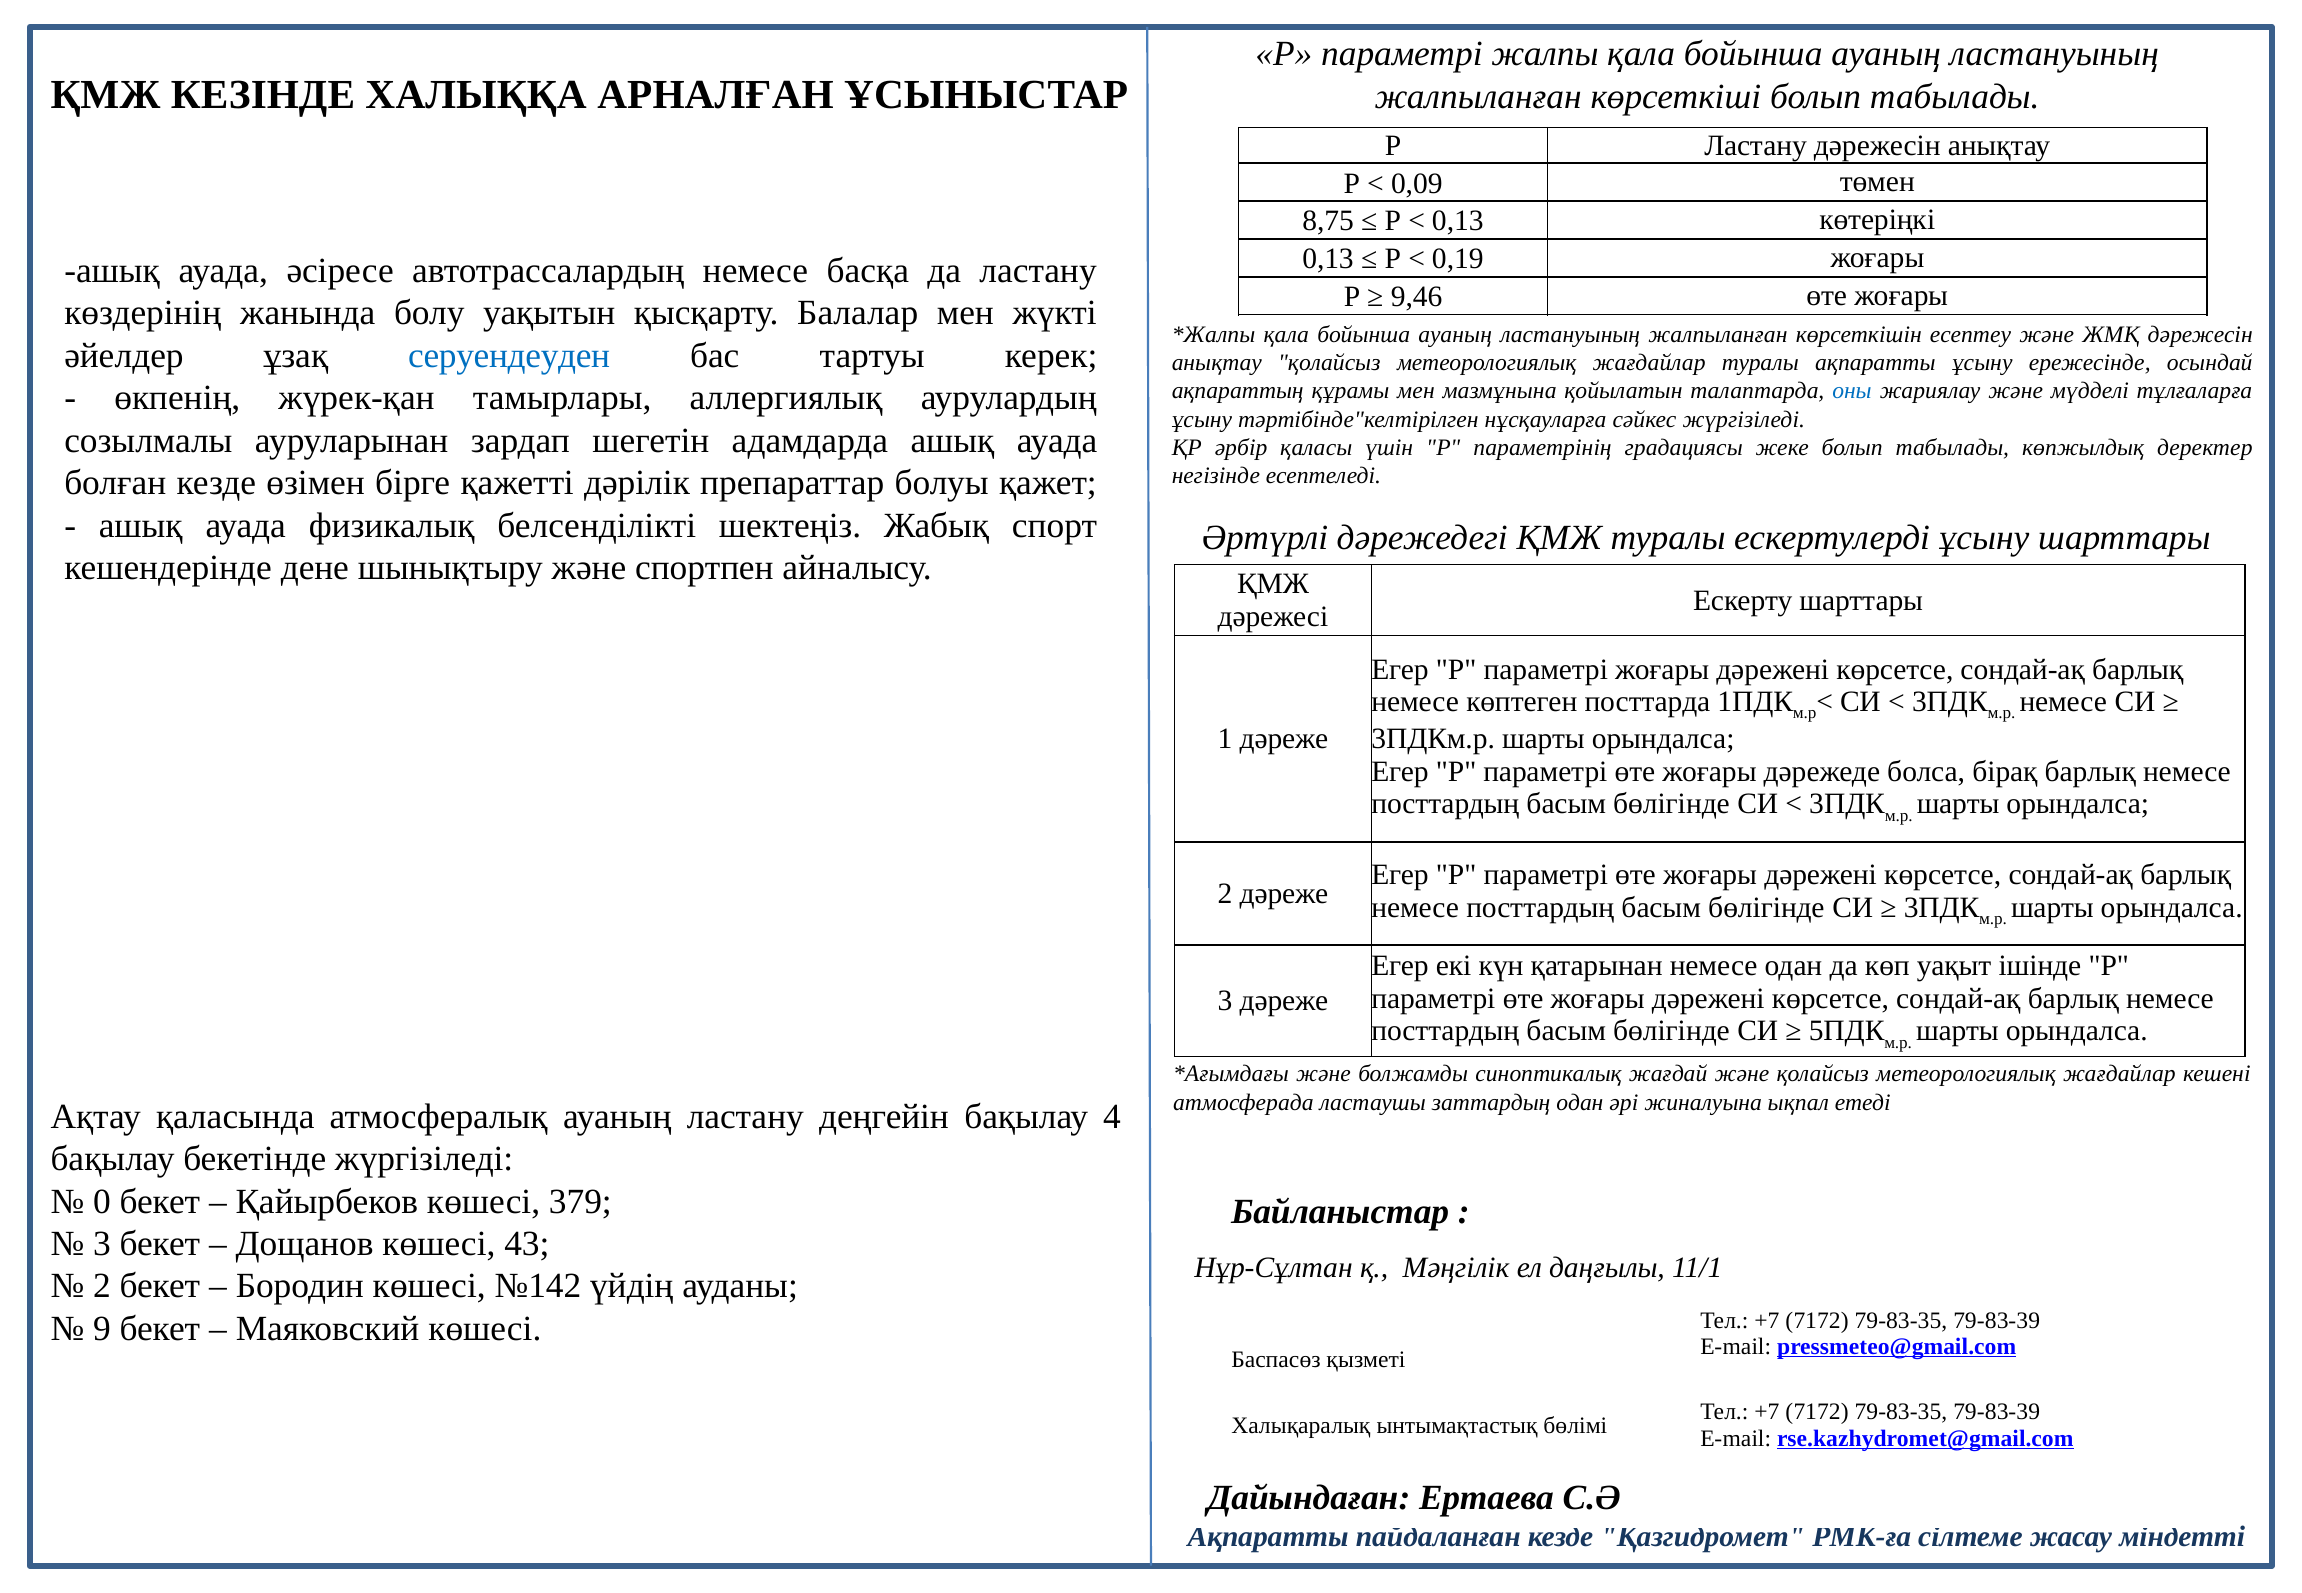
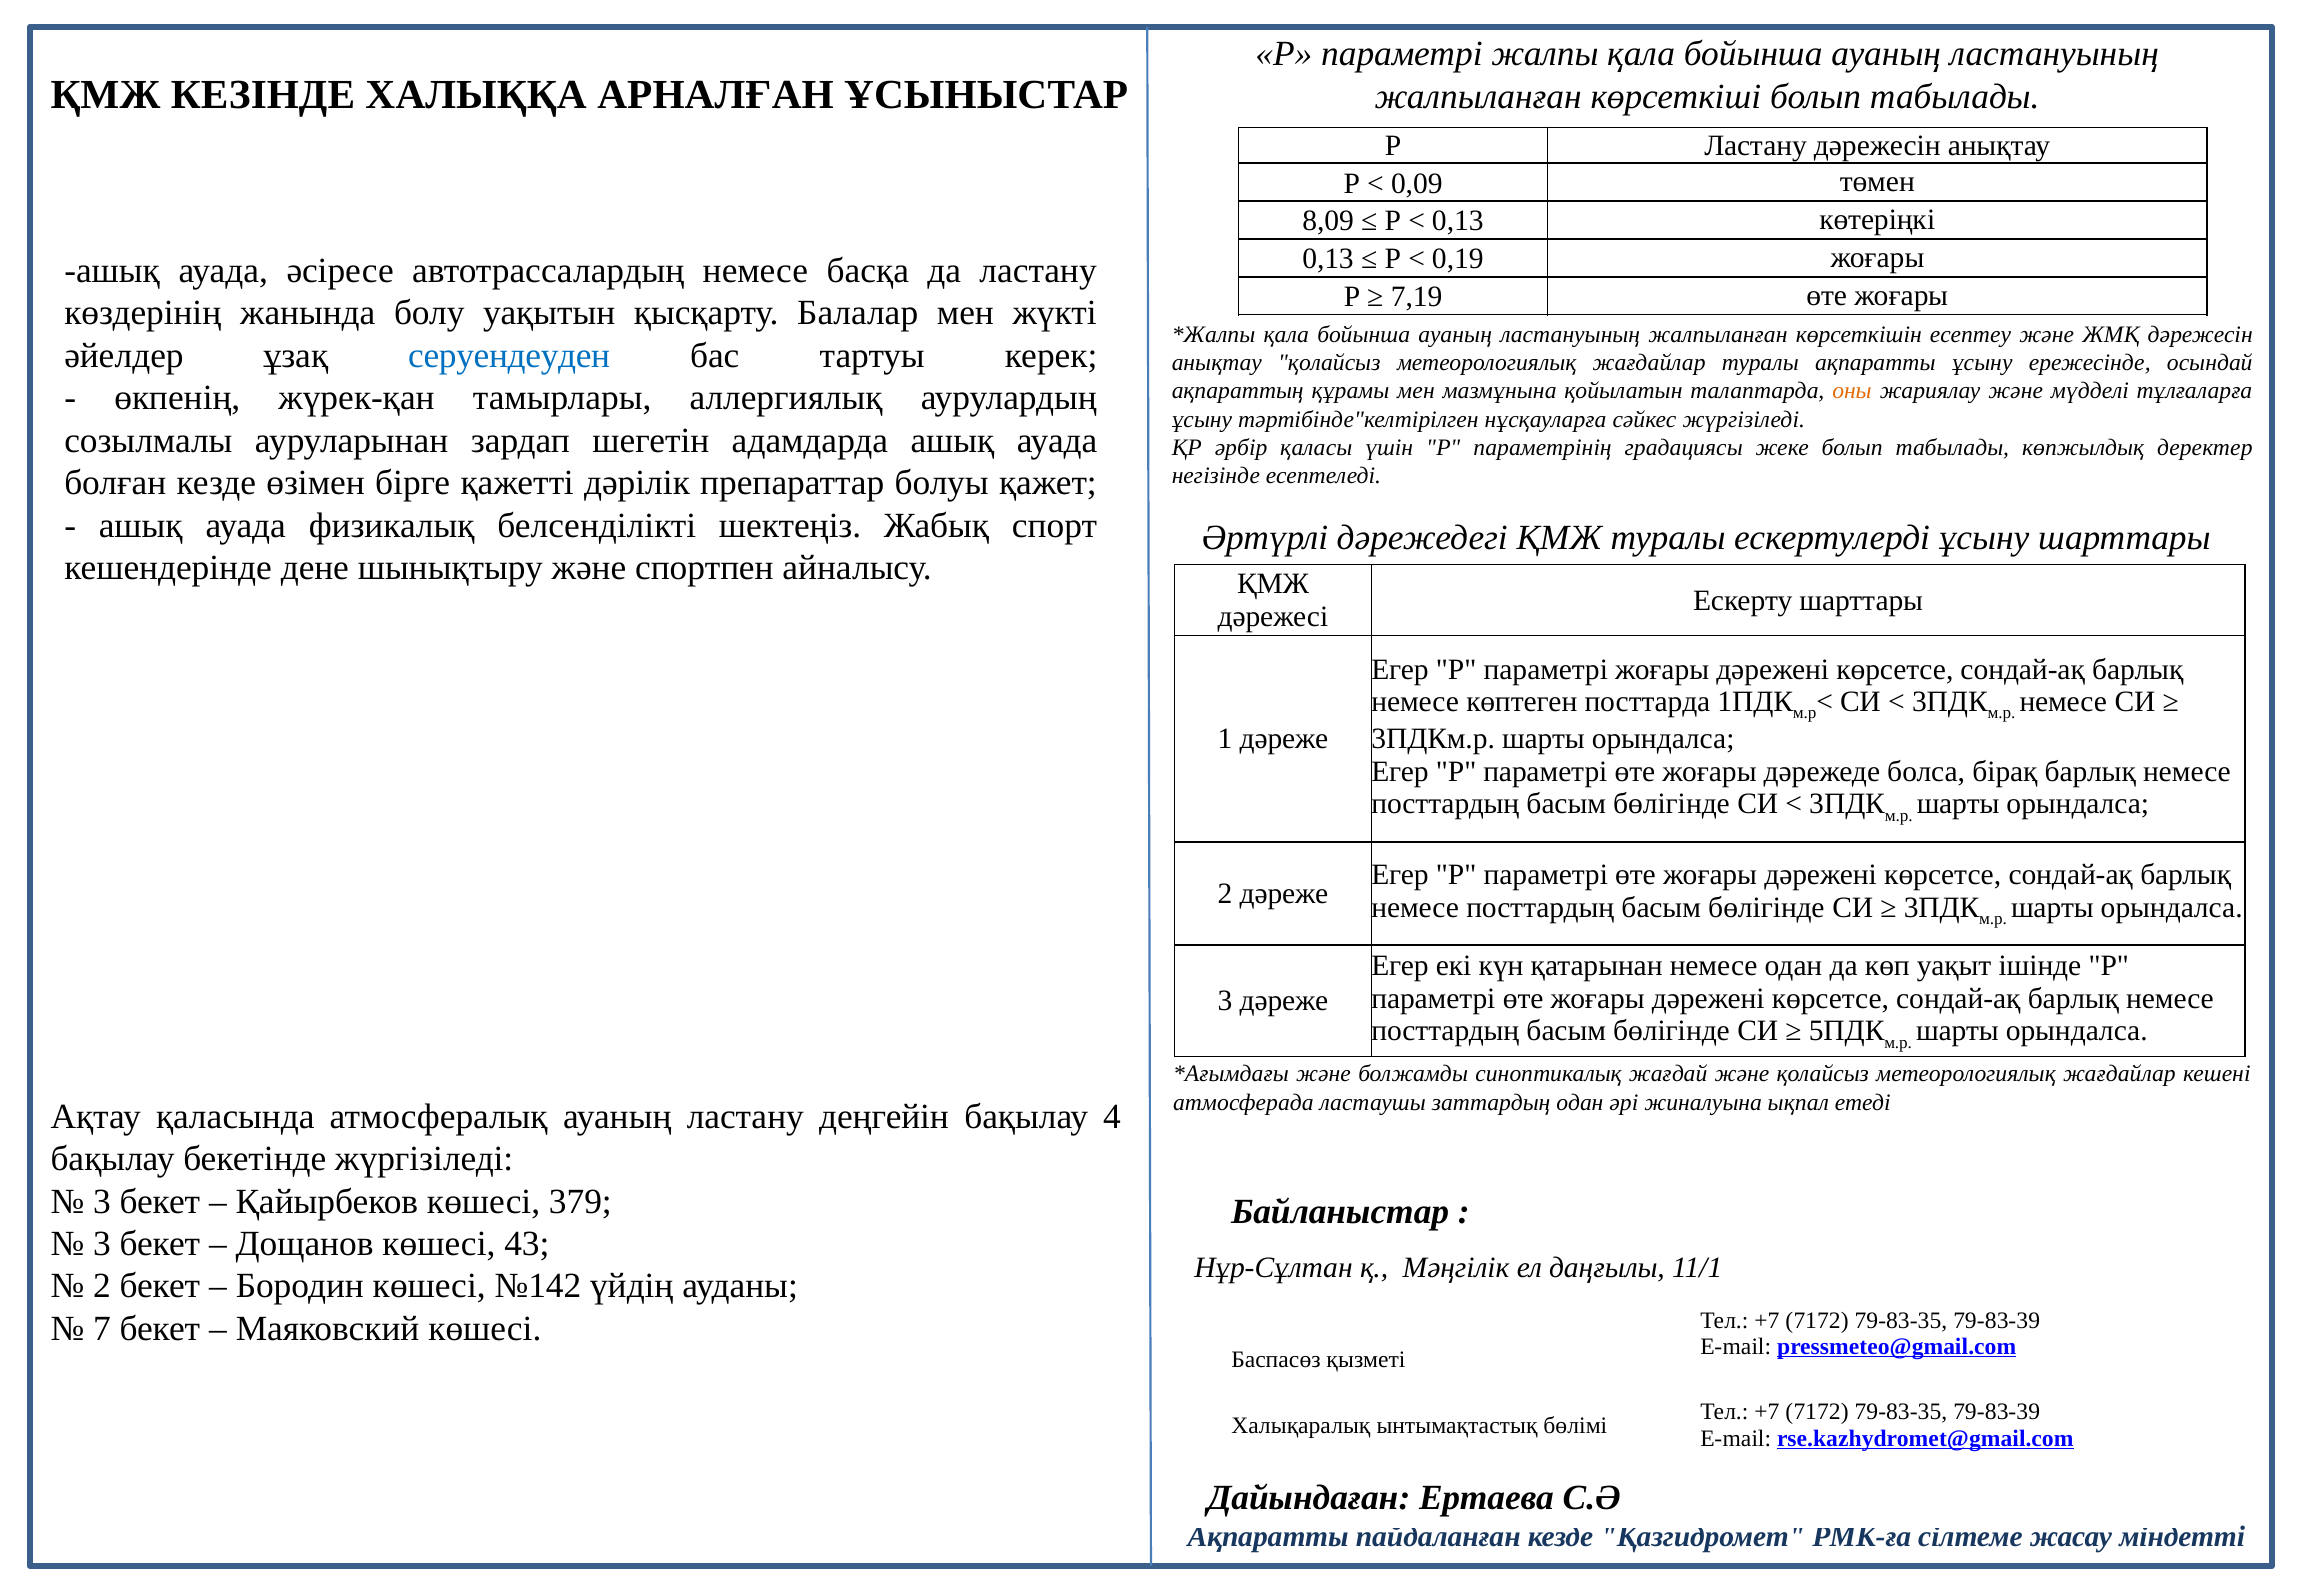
8,75: 8,75 -> 8,09 (1328, 221)
9,46: 9,46 -> 7,19 (1417, 297)
оны colour: blue -> orange (1852, 391)
0: 0 -> 3 (102, 1202)
9: 9 -> 7 (102, 1329)
